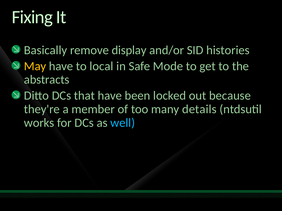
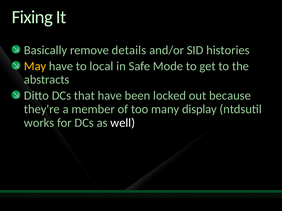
display: display -> details (129, 50)
details: details -> display (199, 109)
well colour: light blue -> white (123, 123)
